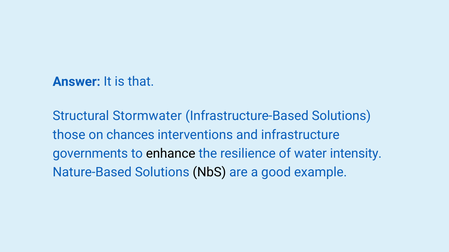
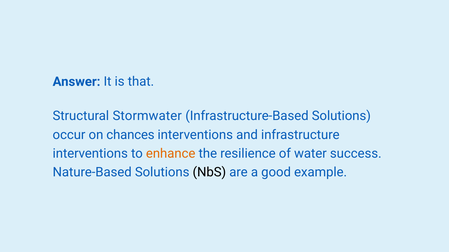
those: those -> occur (69, 135)
governments: governments -> interventions (90, 154)
enhance colour: black -> orange (171, 154)
intensity: intensity -> success (356, 154)
